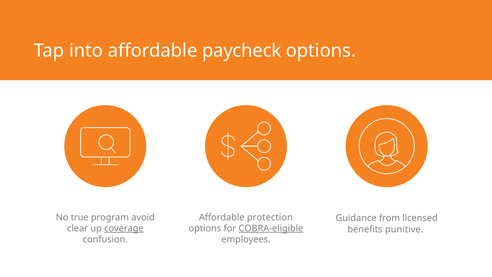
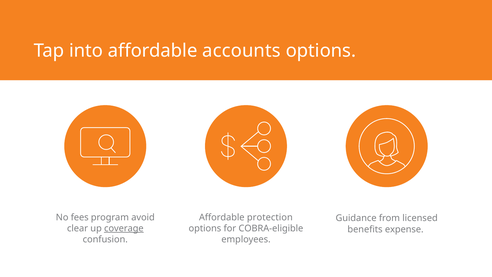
paycheck: paycheck -> accounts (242, 51)
true: true -> fees (80, 217)
COBRA-eligible underline: present -> none (271, 228)
punitive: punitive -> expense (404, 229)
